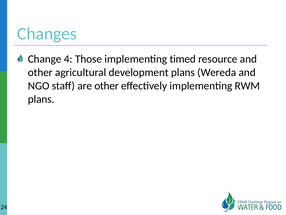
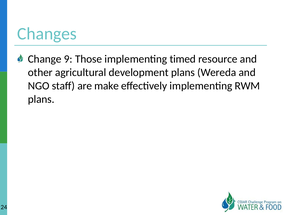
4: 4 -> 9 (68, 59)
are other: other -> make (107, 86)
